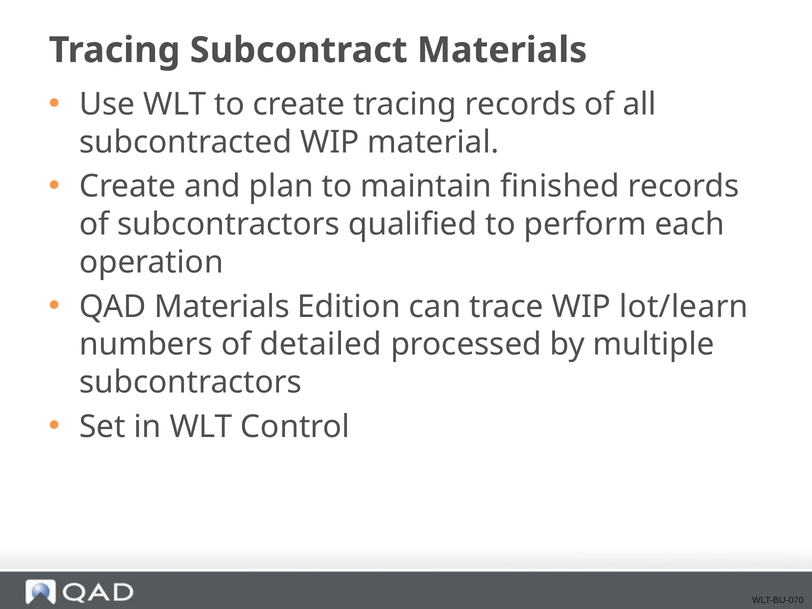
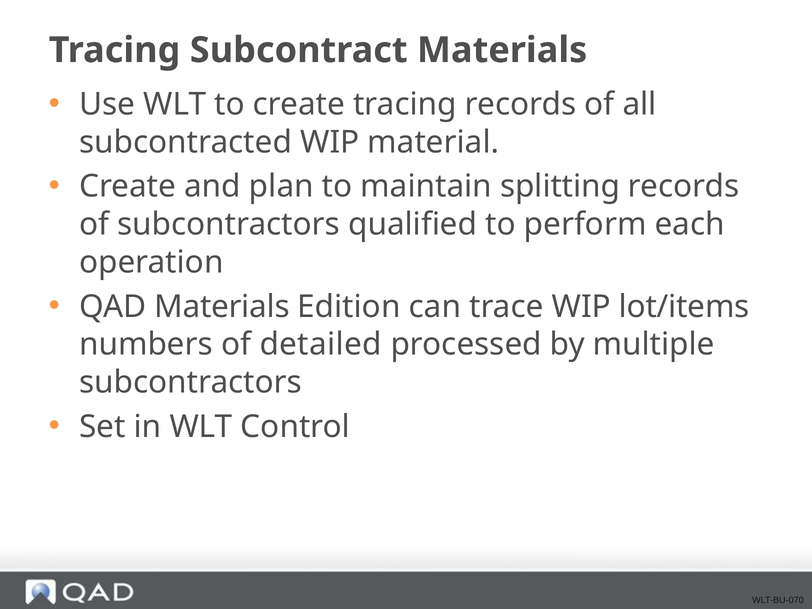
finished: finished -> splitting (560, 187)
lot/learn: lot/learn -> lot/items (684, 307)
